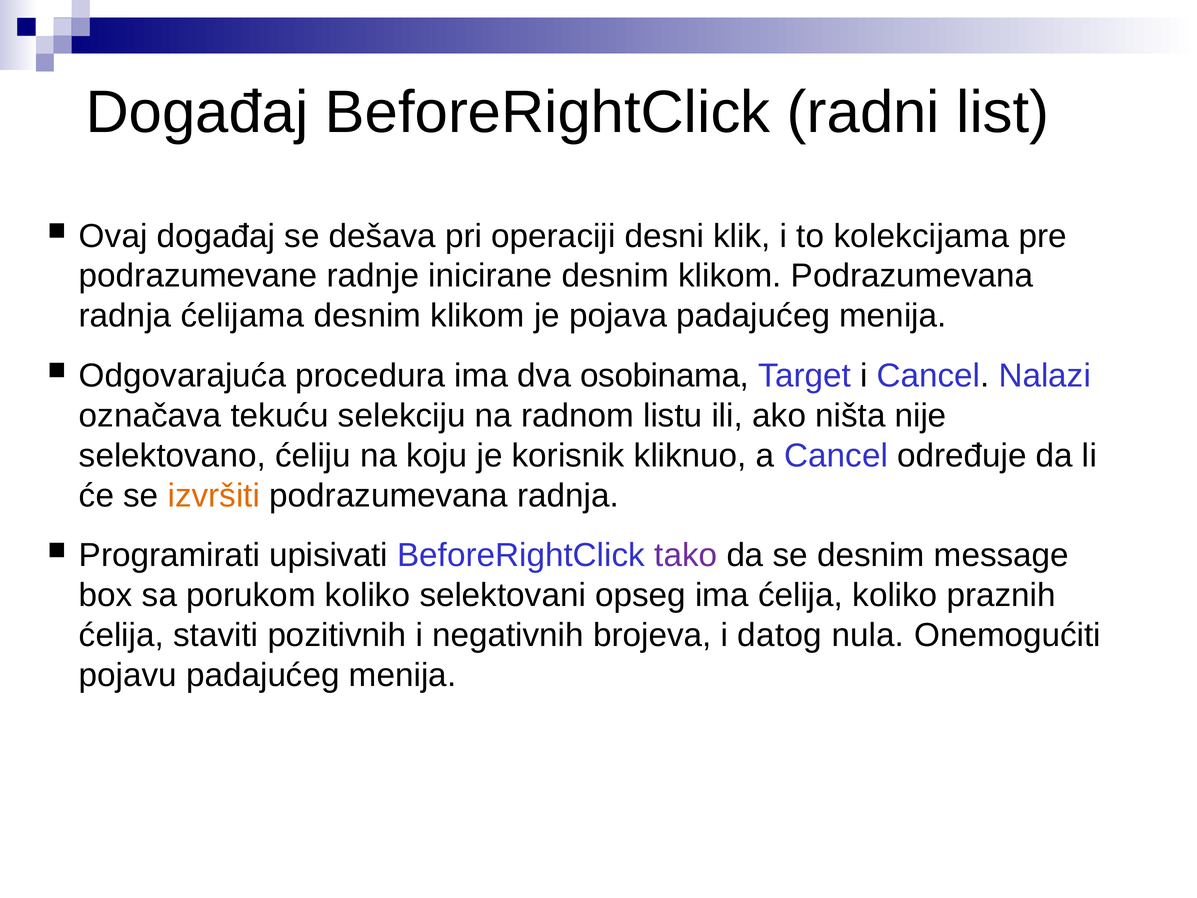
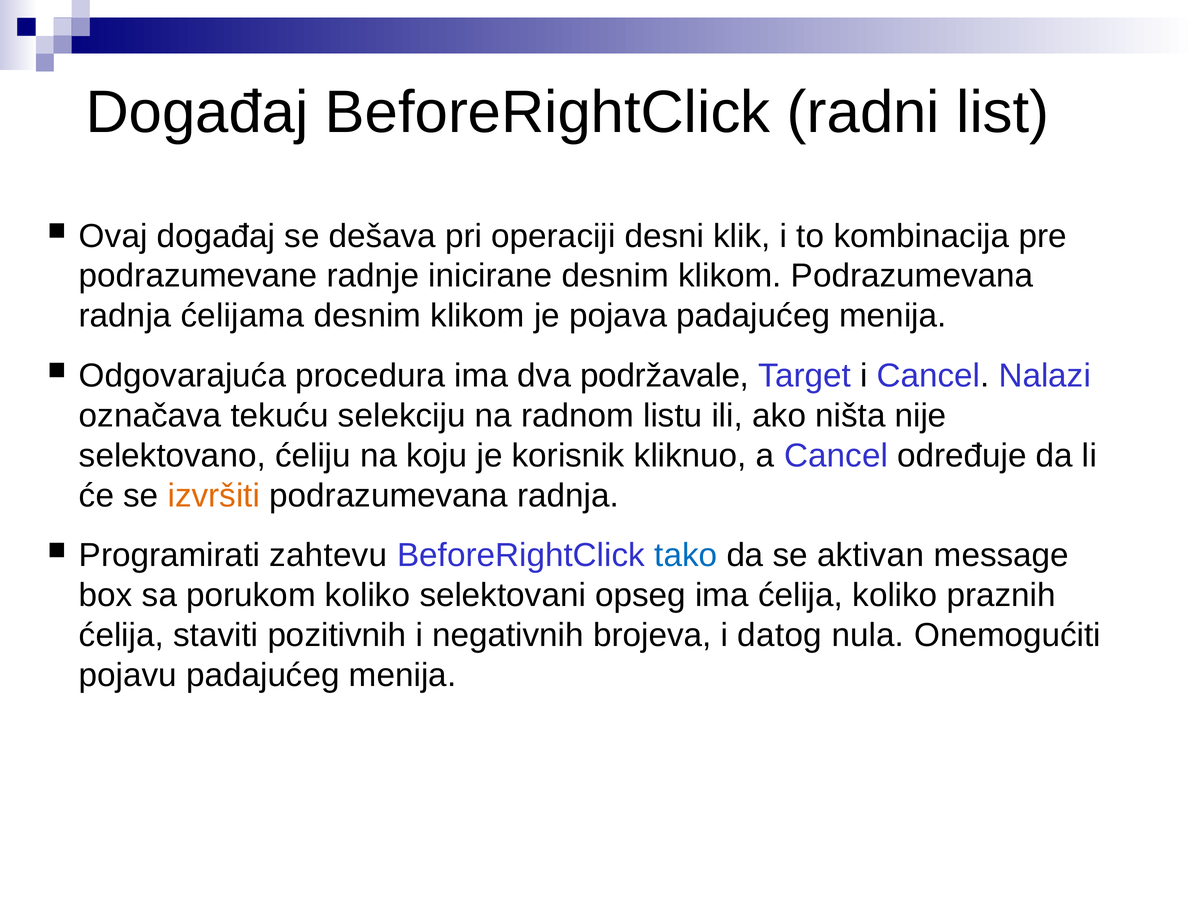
kolekcijama: kolekcijama -> kombinacija (921, 236)
osobinama: osobinama -> podržavale (665, 376)
upisivati: upisivati -> zahtevu (328, 555)
tako colour: purple -> blue (686, 555)
se desnim: desnim -> aktivan (871, 555)
